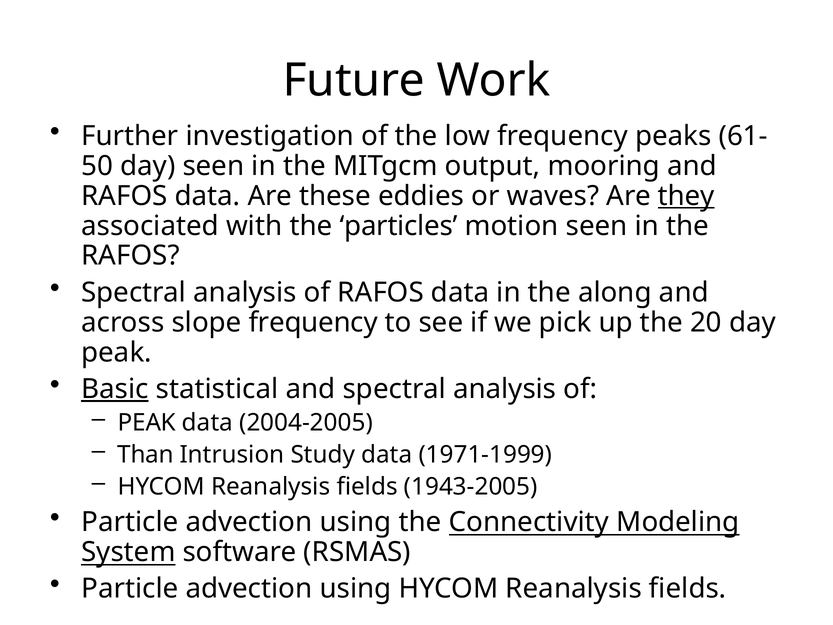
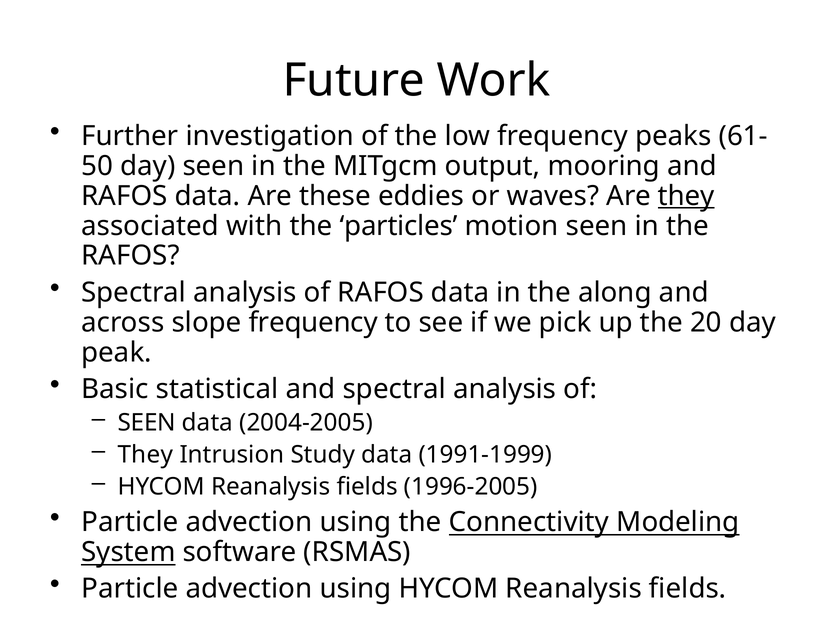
Basic underline: present -> none (115, 389)
PEAK: PEAK -> SEEN (147, 422)
Than: Than -> They (145, 454)
1971-1999: 1971-1999 -> 1991-1999 (485, 454)
1943-2005: 1943-2005 -> 1996-2005 (471, 487)
